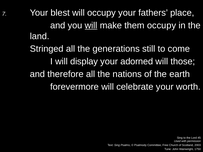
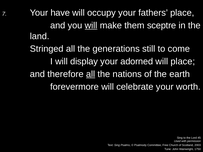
blest: blest -> have (60, 13)
them occupy: occupy -> sceptre (162, 25)
will those: those -> place (183, 62)
all underline: none -> present (91, 74)
